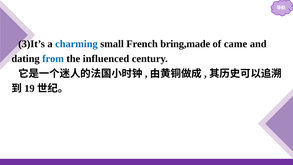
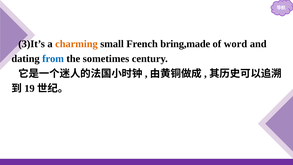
charming colour: blue -> orange (76, 44)
came: came -> word (236, 44)
influenced: influenced -> sometimes (106, 59)
